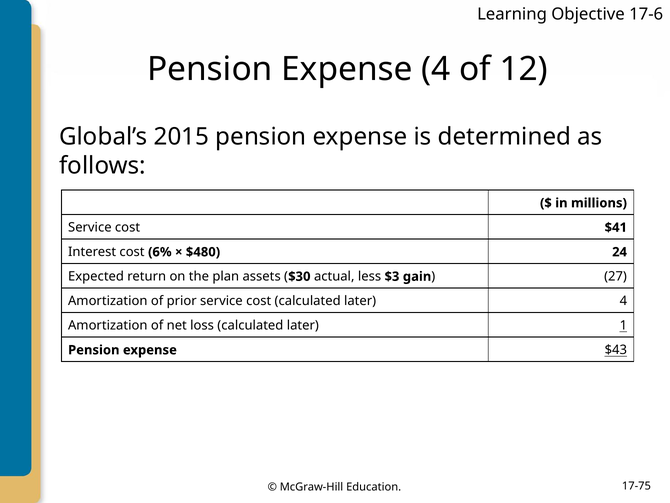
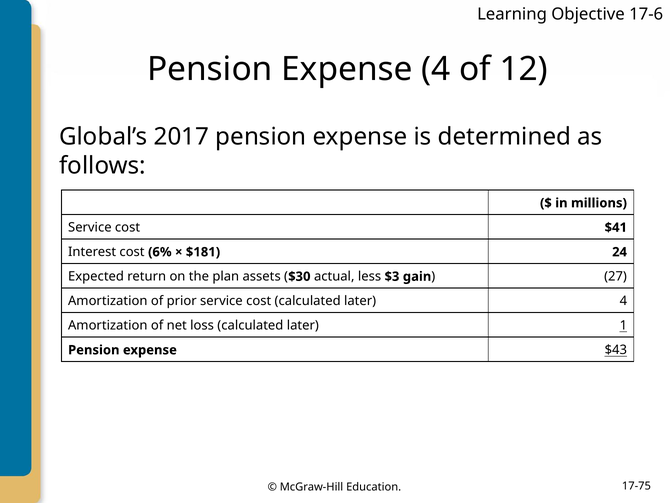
2015: 2015 -> 2017 (181, 137)
$480: $480 -> $181 (203, 252)
